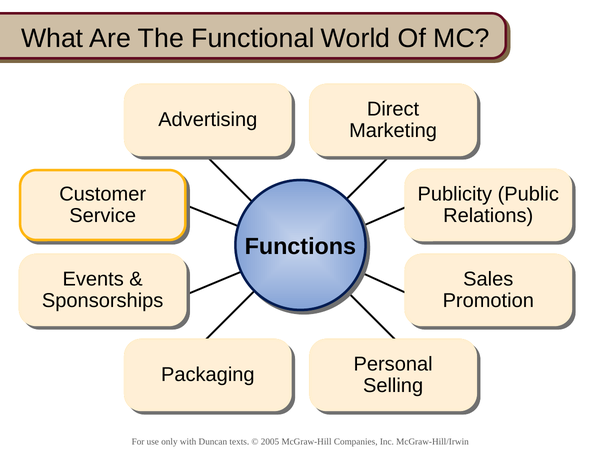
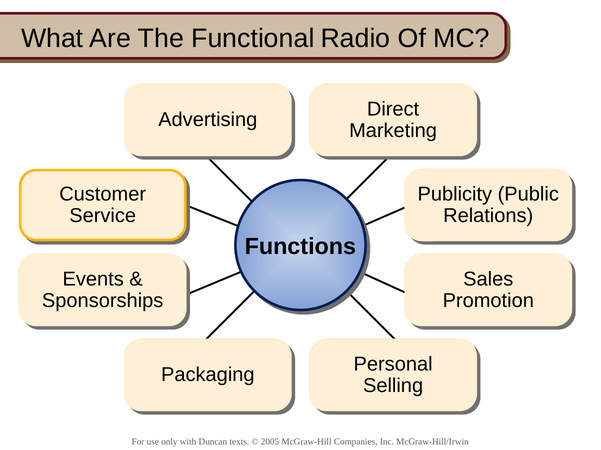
World: World -> Radio (355, 38)
